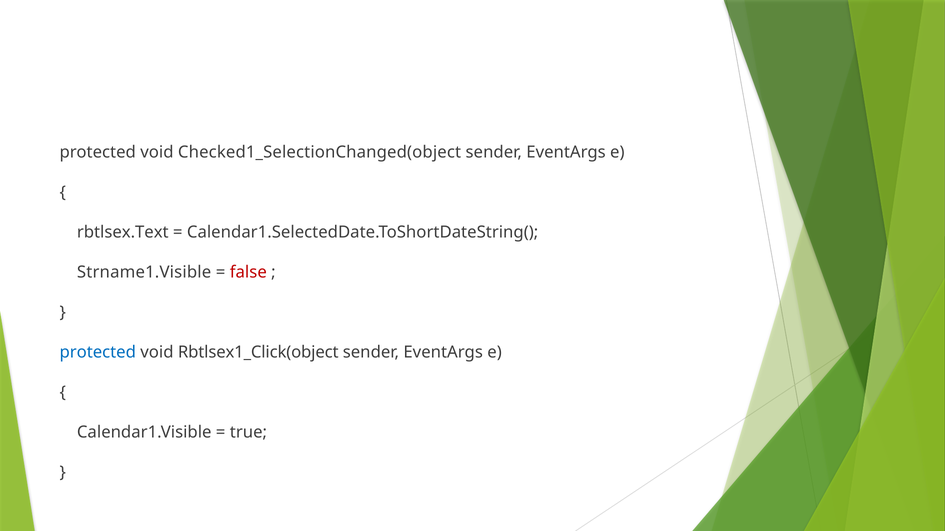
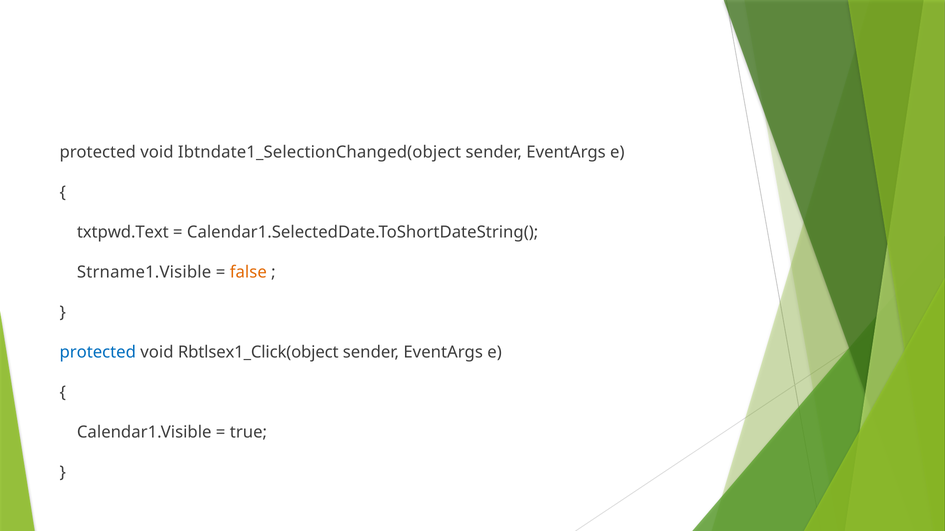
Checked1_SelectionChanged(object: Checked1_SelectionChanged(object -> Ibtndate1_SelectionChanged(object (320, 153)
rbtlsex.Text: rbtlsex.Text -> txtpwd.Text (123, 233)
false colour: red -> orange (248, 273)
